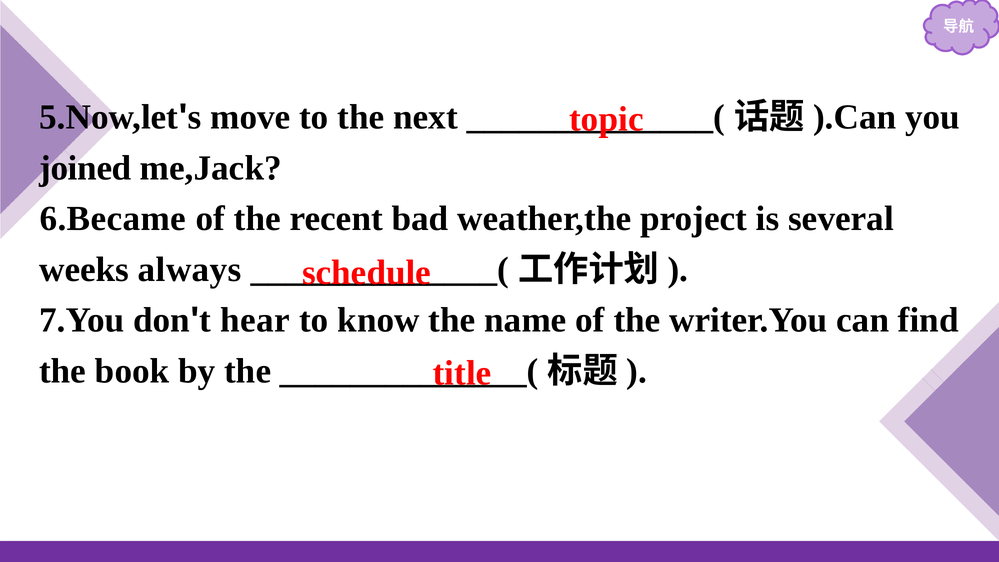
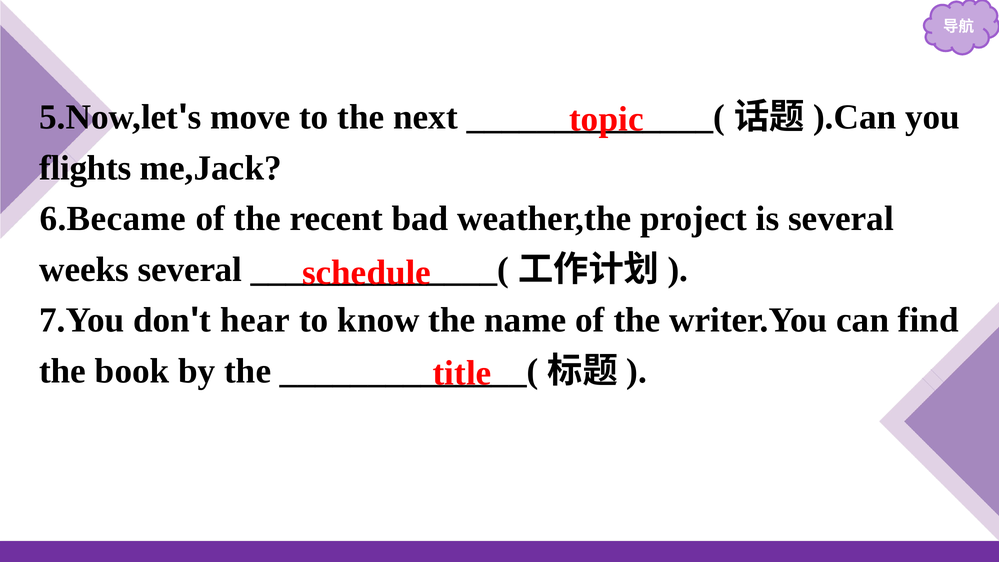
joined: joined -> flights (85, 168)
weeks always: always -> several (190, 269)
